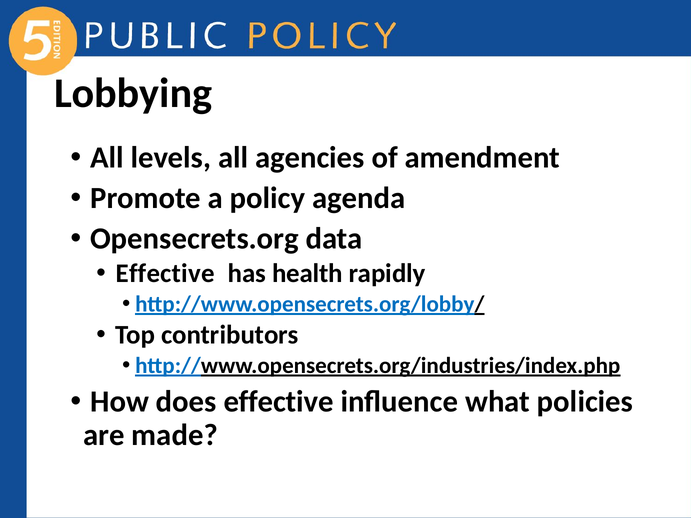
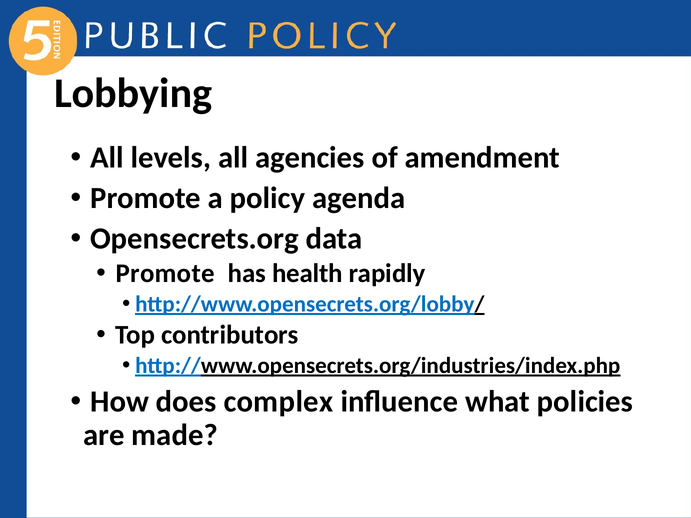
Effective: Effective -> Promote (165, 273)
does effective: effective -> complex (278, 402)
